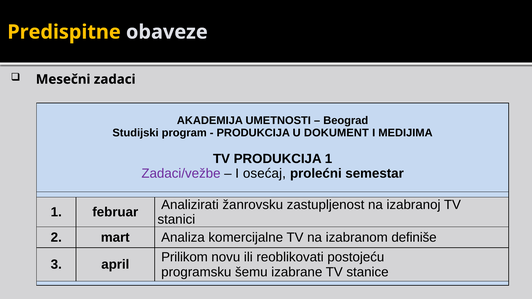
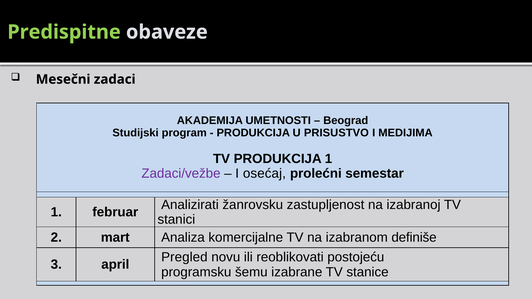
Predispitne colour: yellow -> light green (64, 32)
DOKUMENT: DOKUMENT -> PRISUSTVO (336, 133)
Prilikom: Prilikom -> Pregled (184, 257)
